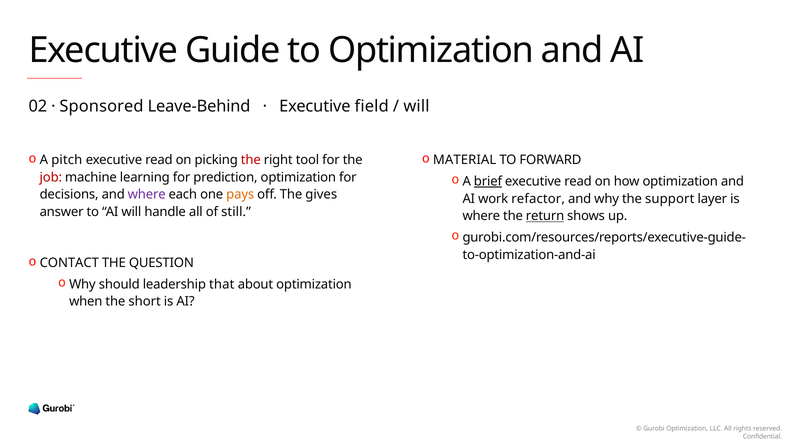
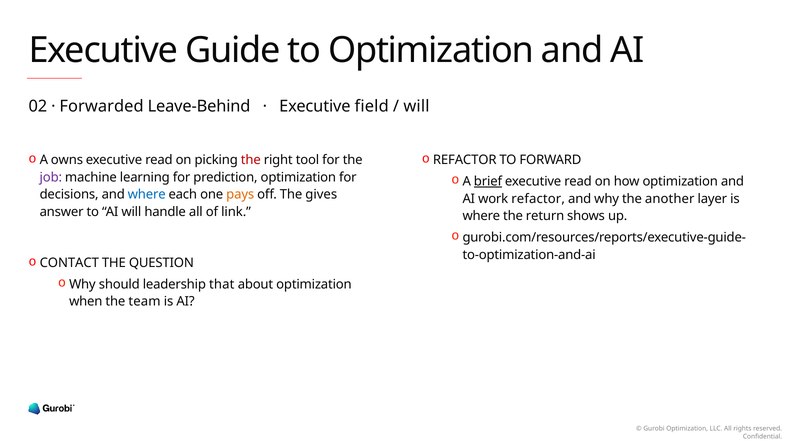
Sponsored: Sponsored -> Forwarded (102, 106)
pitch: pitch -> owns (67, 160)
MATERIAL: MATERIAL -> REFACTOR (465, 160)
job colour: red -> purple (51, 177)
where colour: purple -> blue (147, 194)
support: support -> another (670, 199)
still: still -> link (236, 212)
return underline: present -> none (545, 216)
short: short -> team (145, 301)
